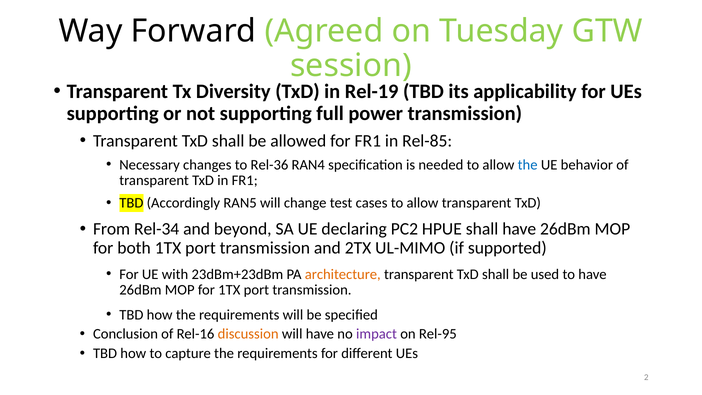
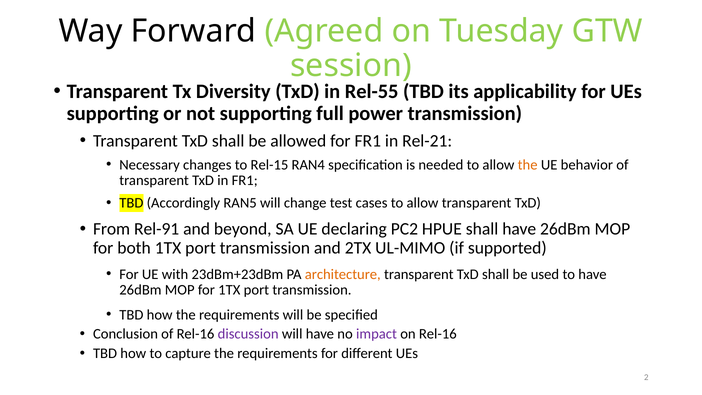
Rel-19: Rel-19 -> Rel-55 (372, 91)
Rel-85: Rel-85 -> Rel-21 (427, 141)
Rel-36: Rel-36 -> Rel-15 (269, 165)
the colour: blue -> orange (528, 165)
Rel-34: Rel-34 -> Rel-91 (157, 229)
discussion colour: orange -> purple (248, 334)
on Rel-95: Rel-95 -> Rel-16 (438, 334)
